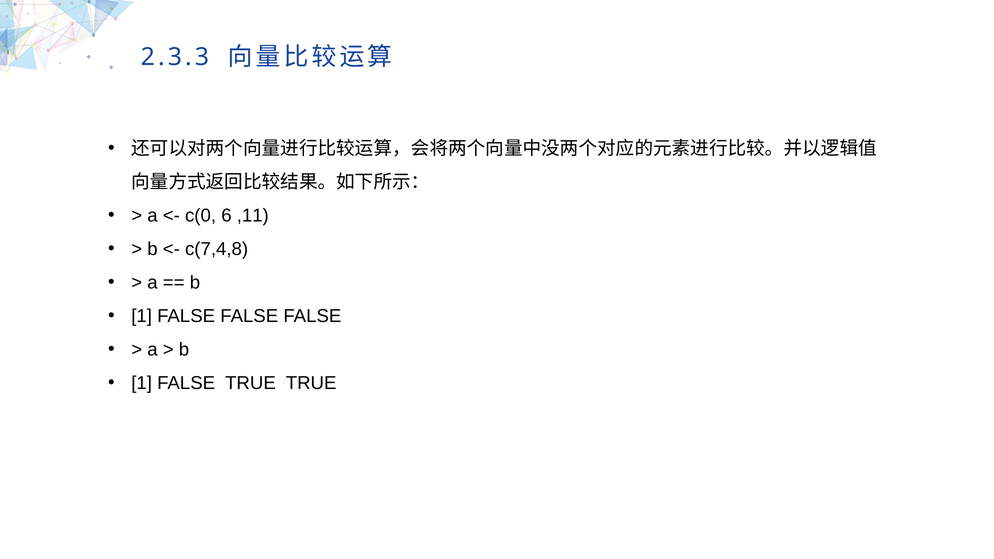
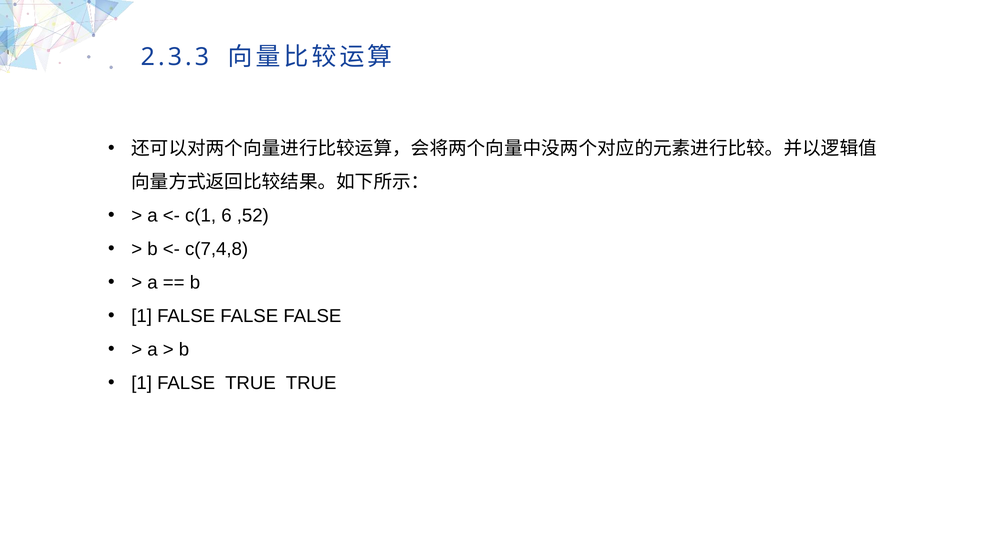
c(0: c(0 -> c(1 (201, 216)
,11: ,11 -> ,52 (253, 216)
